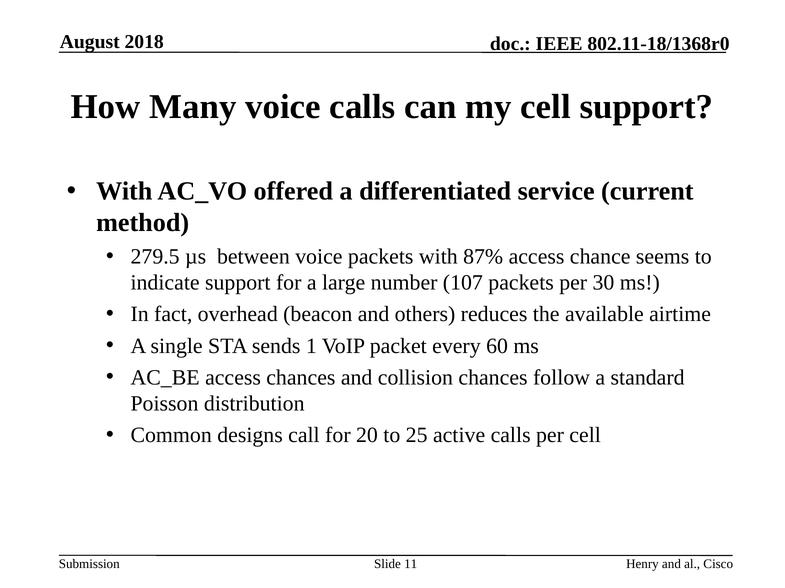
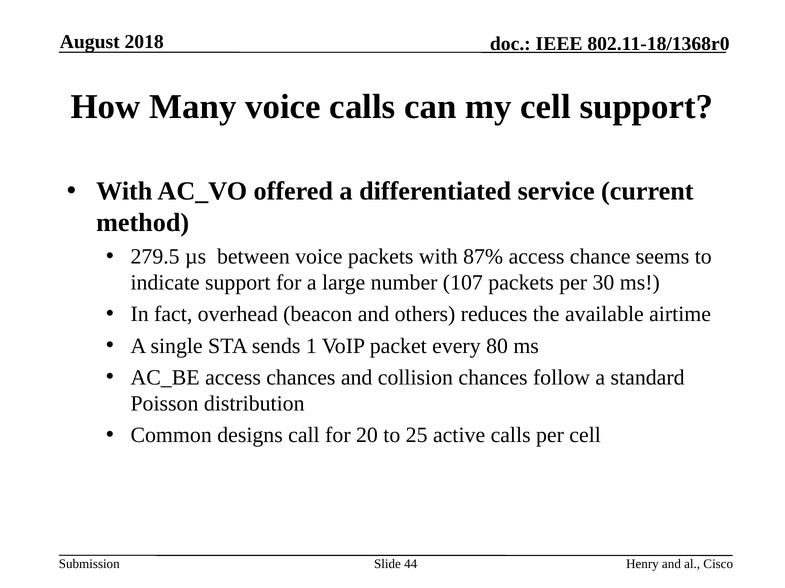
60: 60 -> 80 (497, 346)
11: 11 -> 44 (411, 565)
